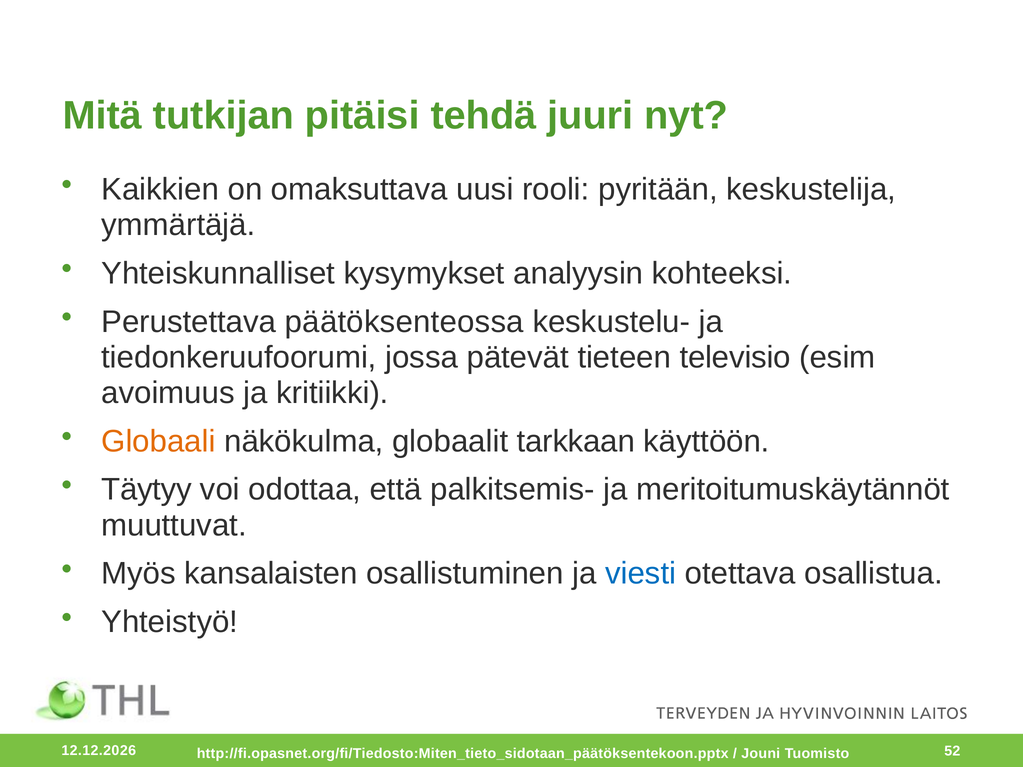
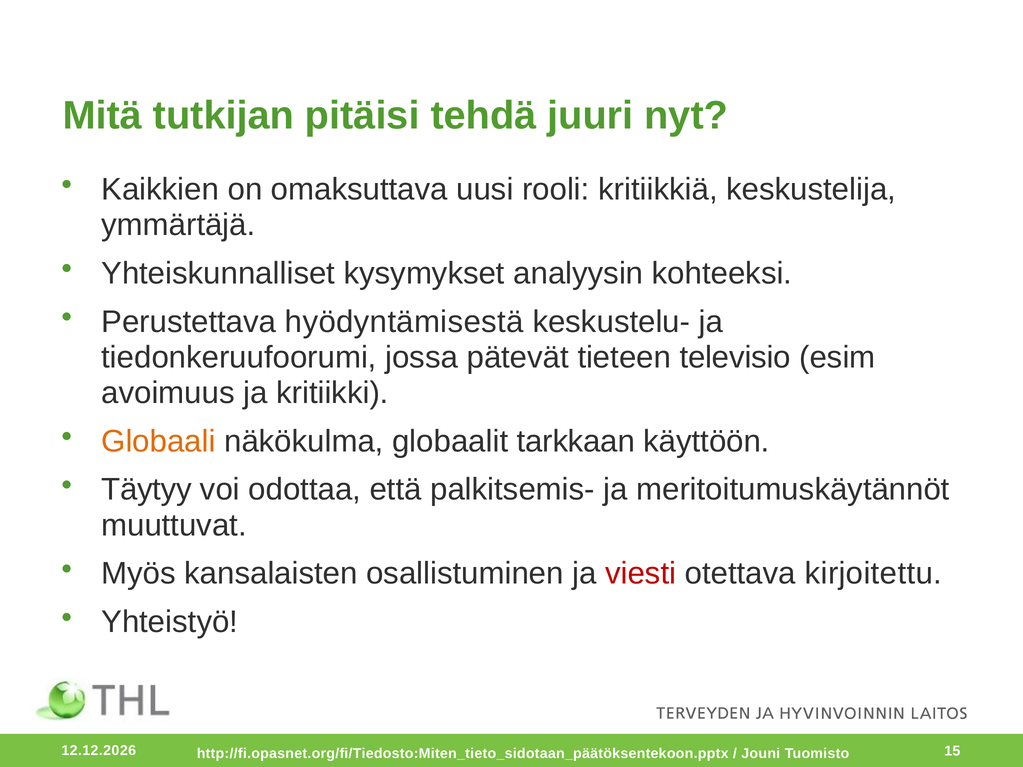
pyritään: pyritään -> kritiikkiä (658, 189)
päätöksenteossa: päätöksenteossa -> hyödyntämisestä (404, 322)
viesti colour: blue -> red (641, 574)
osallistua: osallistua -> kirjoitettu (873, 574)
52: 52 -> 15 (952, 751)
